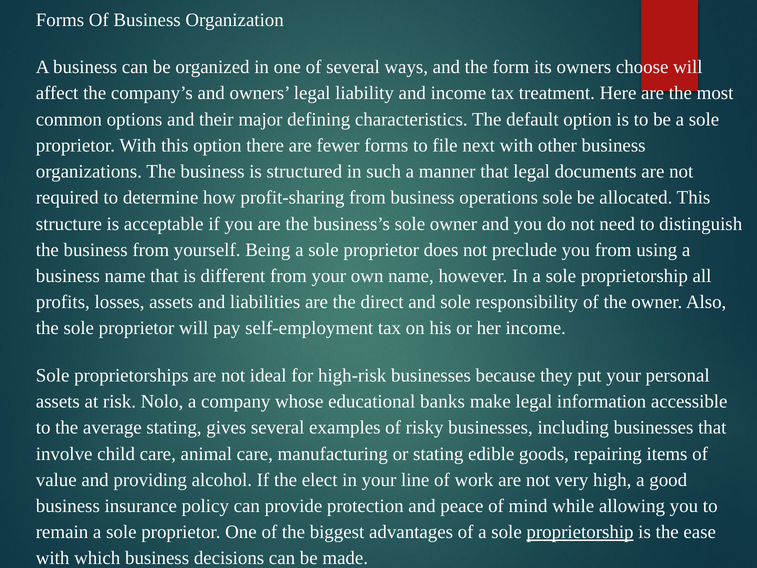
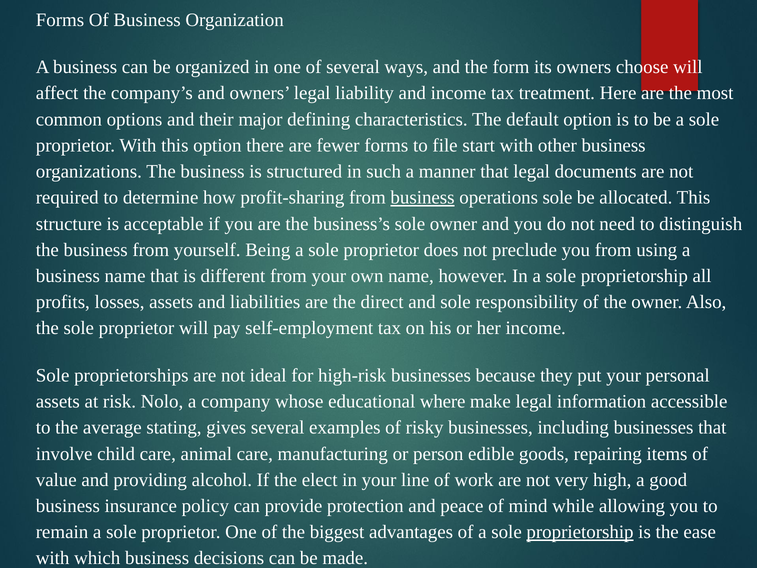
next: next -> start (479, 145)
business underline: none -> present (423, 198)
banks: banks -> where (443, 401)
or stating: stating -> person (438, 454)
